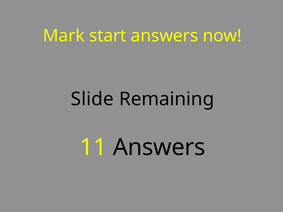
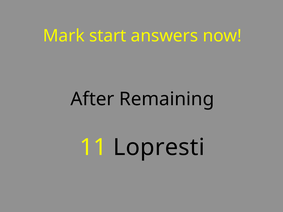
Slide: Slide -> After (92, 99)
11 Answers: Answers -> Lopresti (159, 148)
